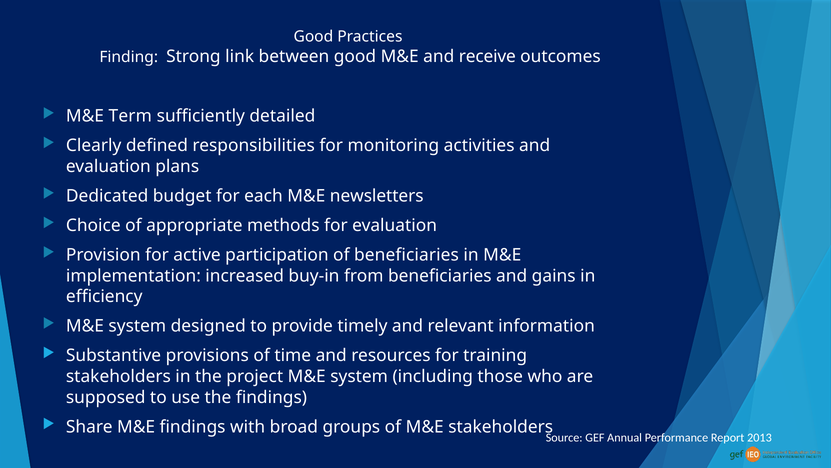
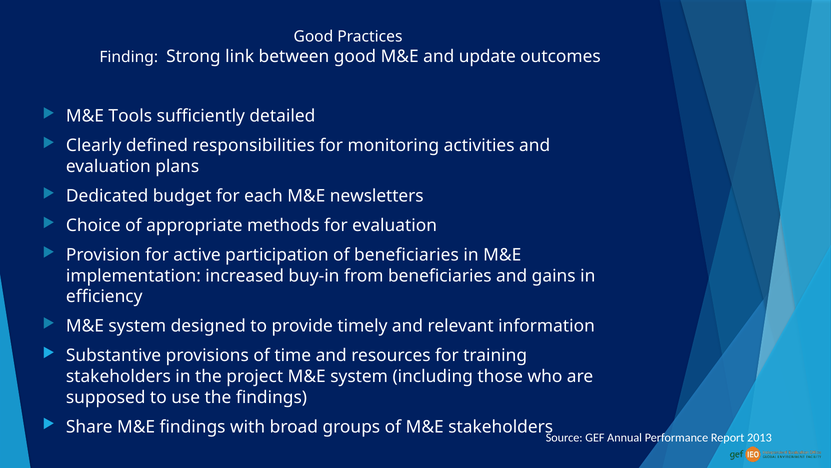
receive: receive -> update (487, 57)
Term: Term -> Tools (130, 116)
